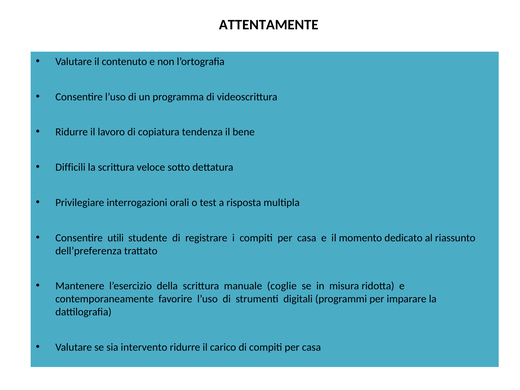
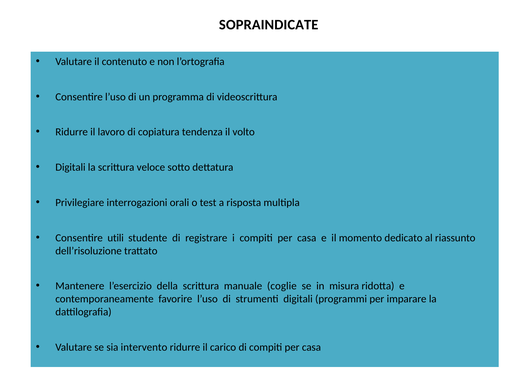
ATTENTAMENTE: ATTENTAMENTE -> SOPRAINDICATE (269, 25)
bene: bene -> volto (244, 132)
Difficili: Difficili -> Digitali (70, 167)
dell’preferenza: dell’preferenza -> dell’risoluzione (89, 251)
